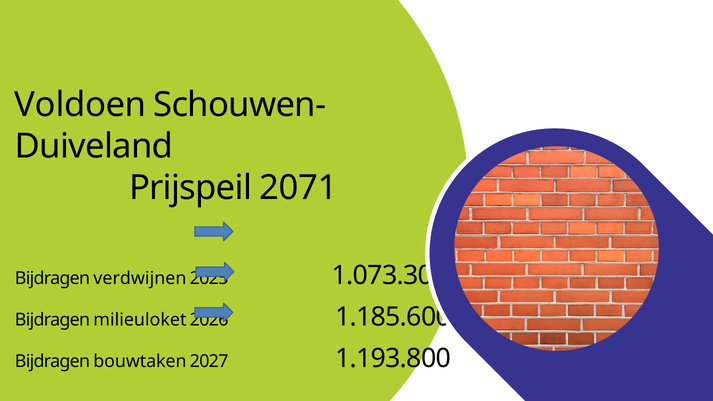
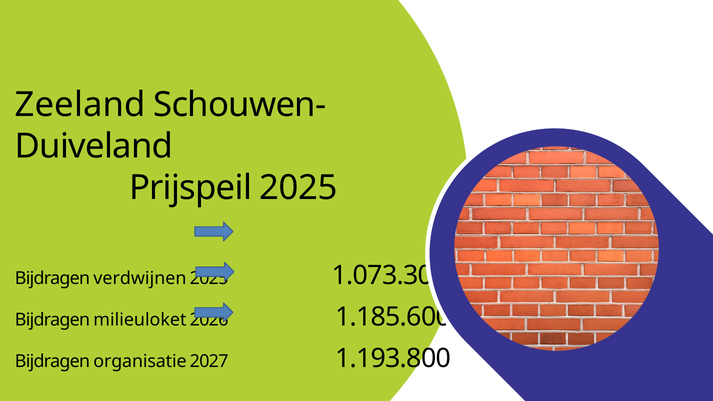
Voldoen: Voldoen -> Zeeland (80, 105)
Prijspeil 2071: 2071 -> 2025 (298, 188)
bouwtaken: bouwtaken -> organisatie (140, 362)
